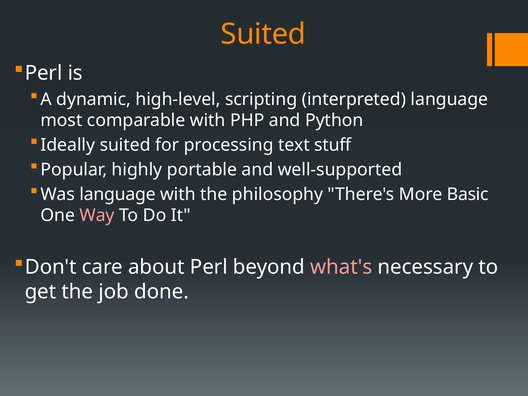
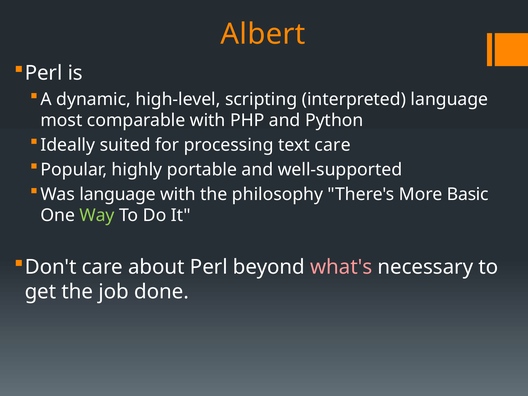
Suited: Suited -> Albert (263, 34)
text stuff: stuff -> care (333, 145)
Way colour: pink -> light green (97, 215)
